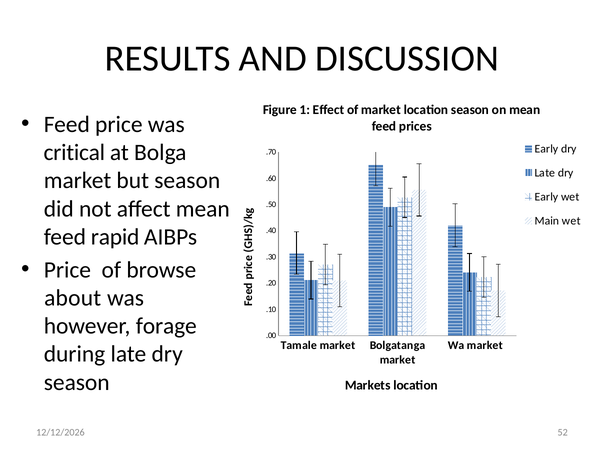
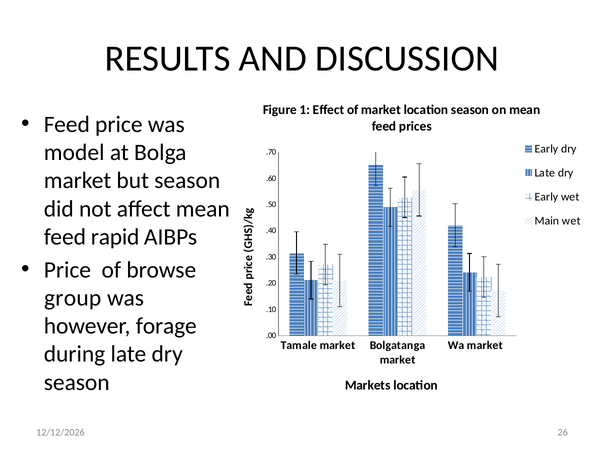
critical: critical -> model (74, 153)
about: about -> group (73, 298)
52: 52 -> 26 (563, 433)
